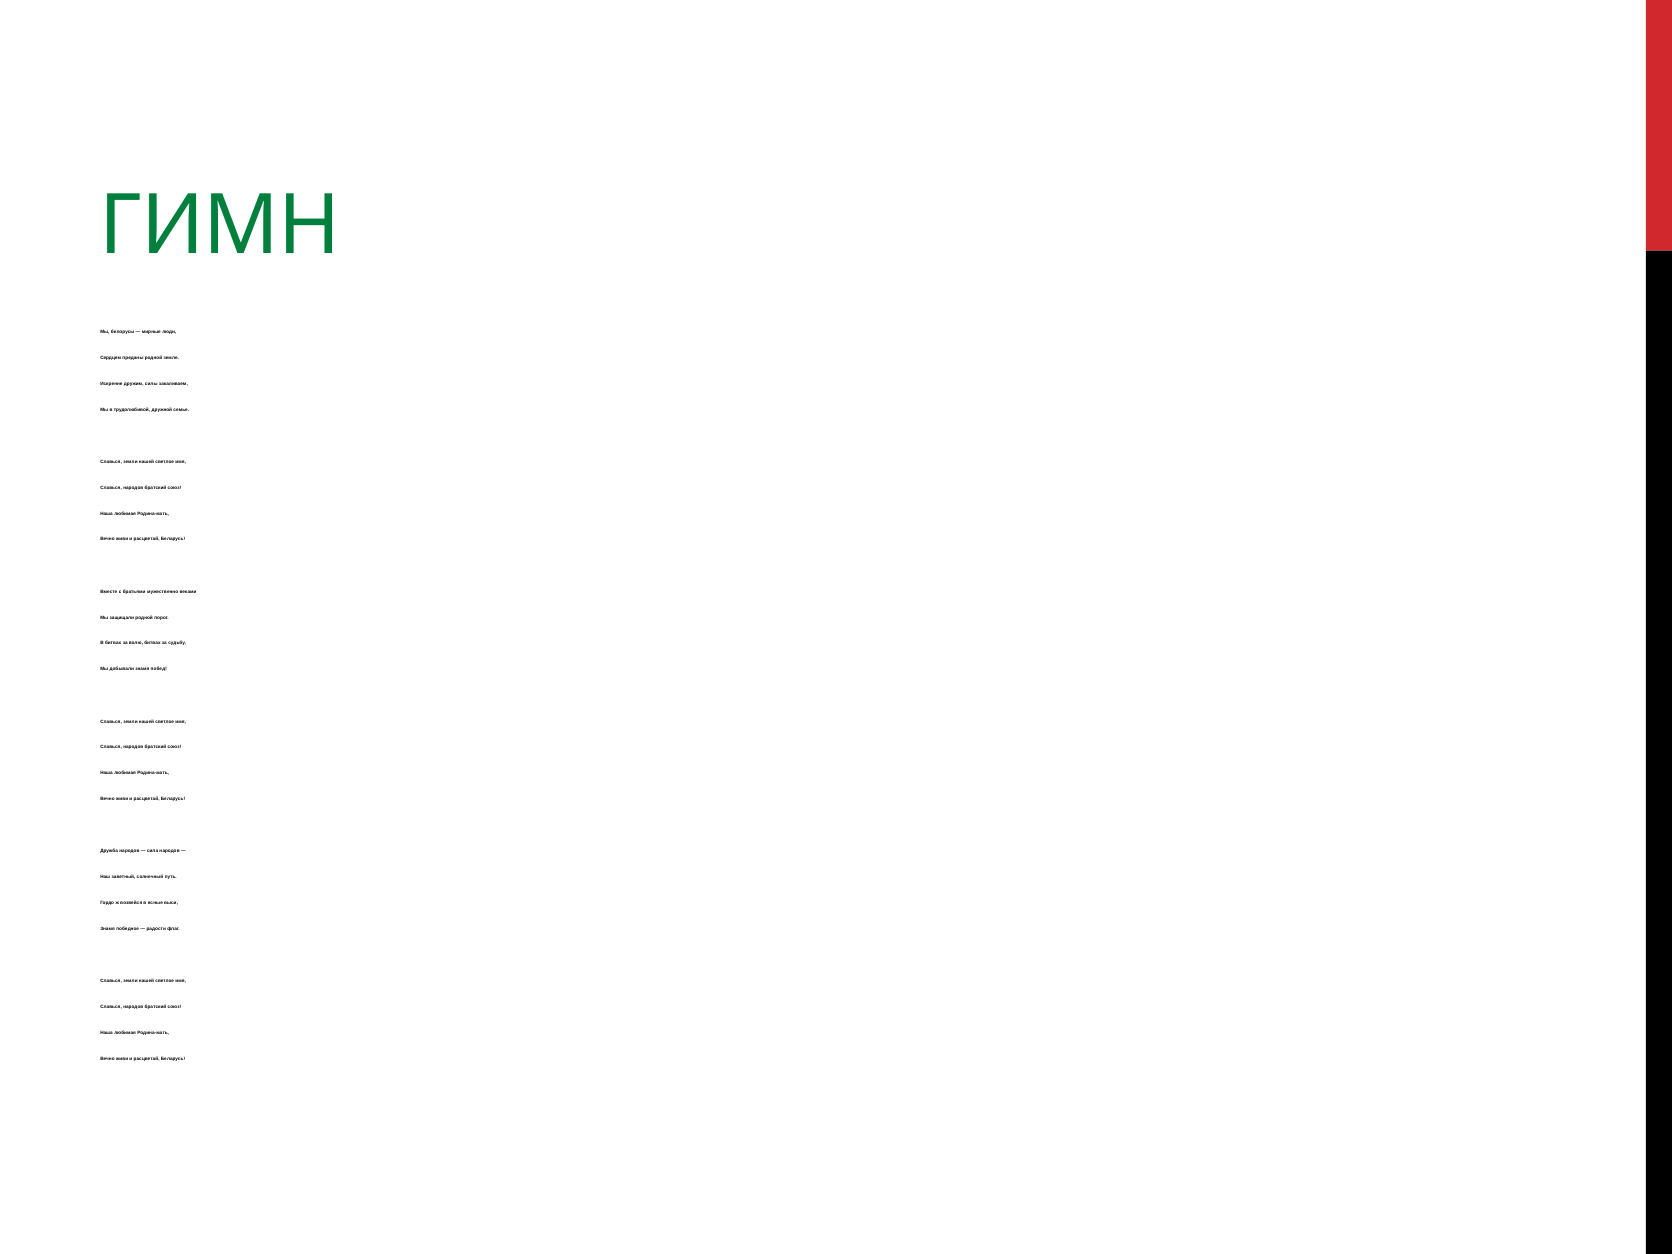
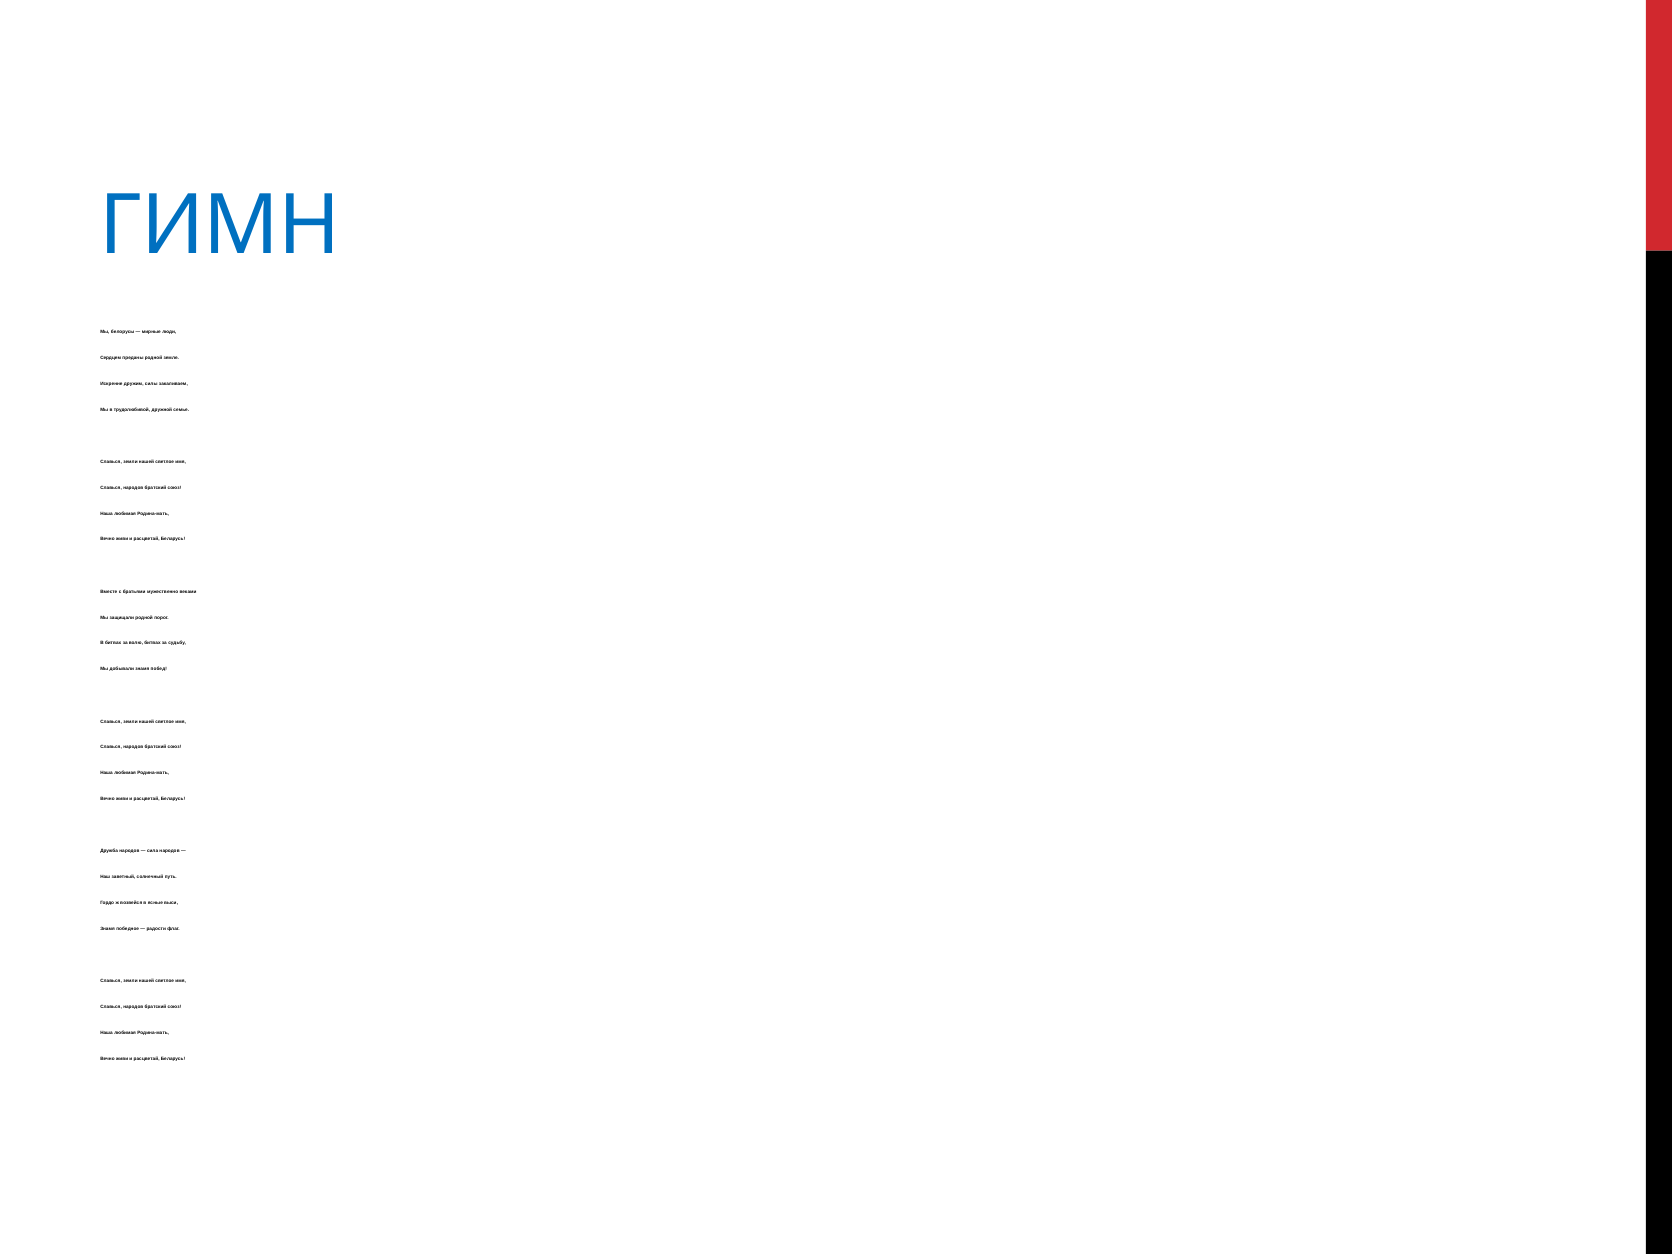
ГИМН colour: green -> blue (220, 226)
